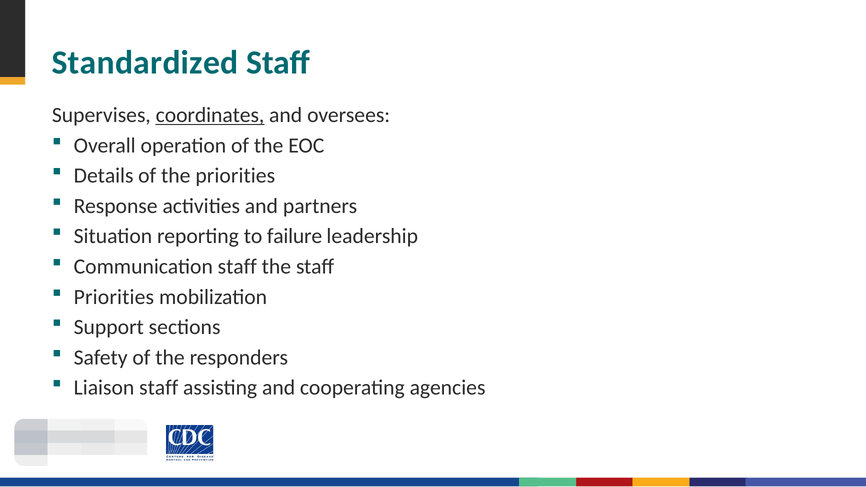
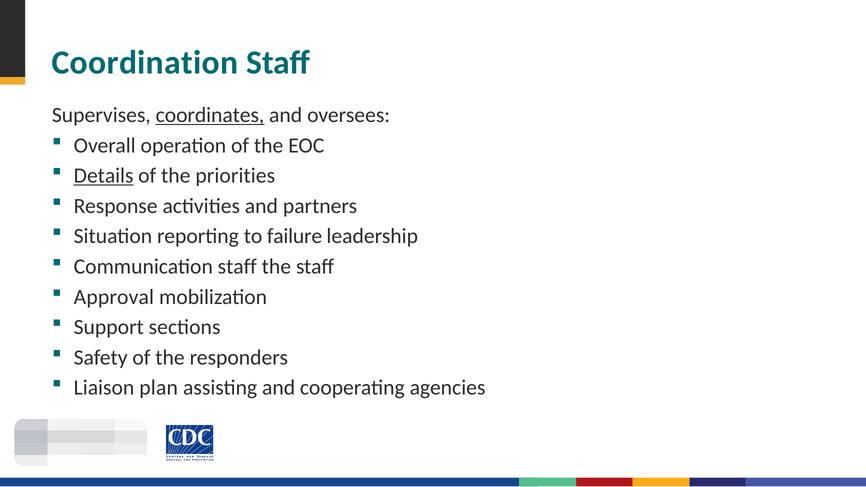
Standardized: Standardized -> Coordination (145, 63)
Details underline: none -> present (104, 176)
Priorities: Priorities -> Approval (114, 297)
Liaison staff: staff -> plan (159, 388)
